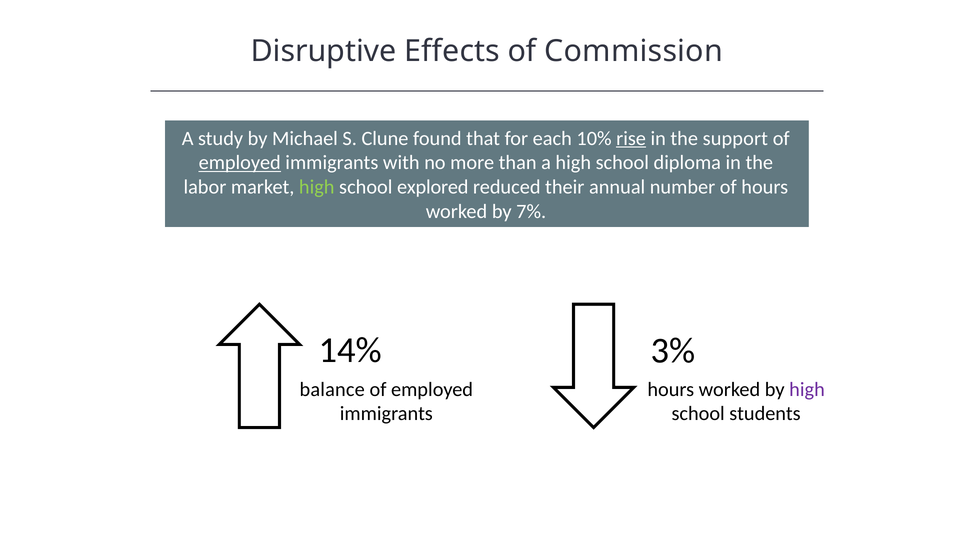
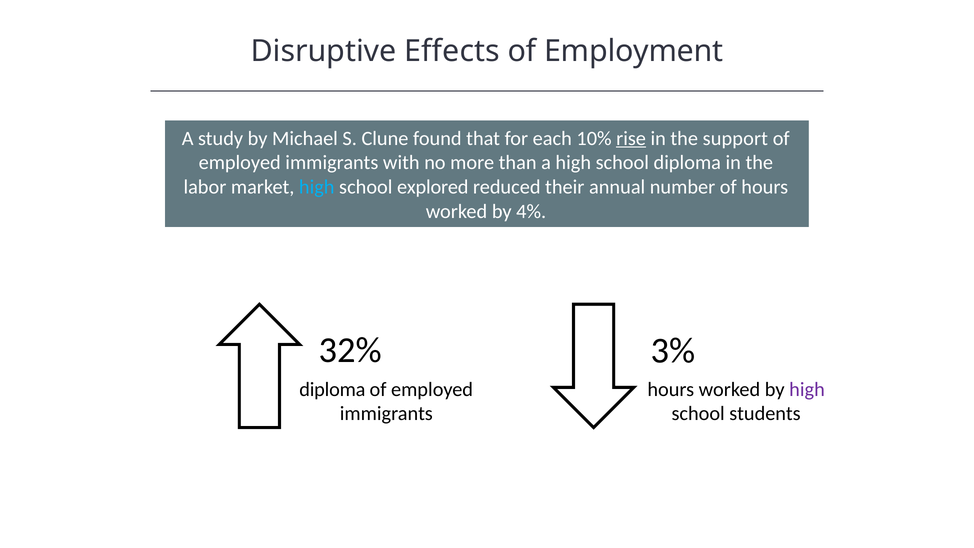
Commission: Commission -> Employment (634, 51)
employed underline: present -> none (240, 163)
high colour: light green -> light blue (317, 187)
7%: 7% -> 4% (531, 211)
14%: 14% -> 32% (350, 350)
balance: balance -> diploma (332, 389)
